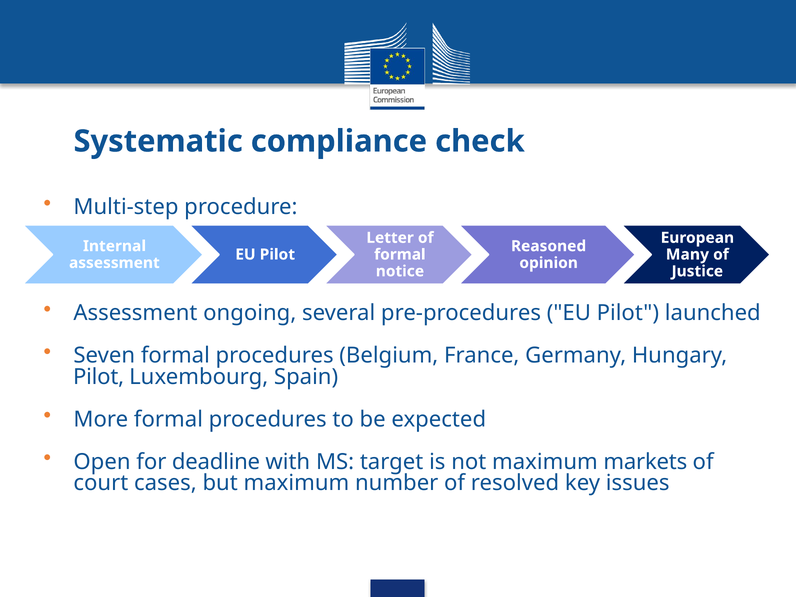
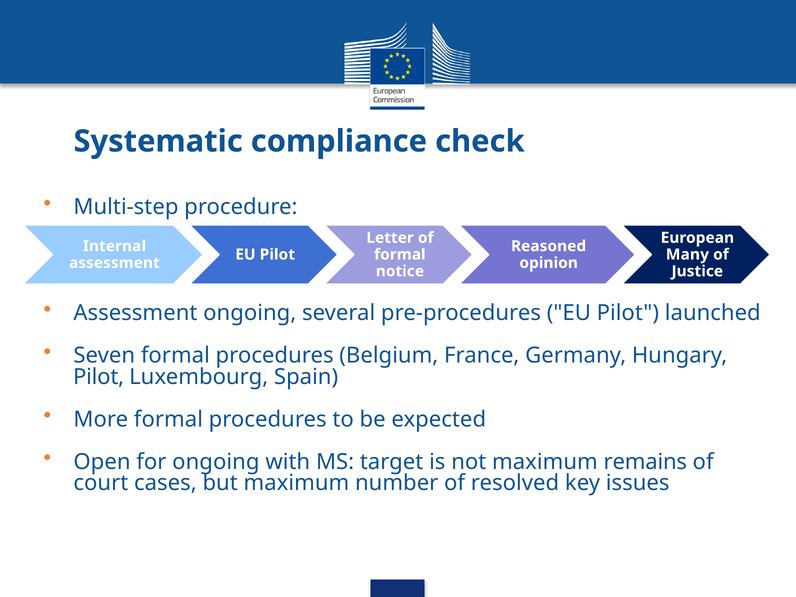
for deadline: deadline -> ongoing (216, 462)
markets: markets -> remains (645, 462)
